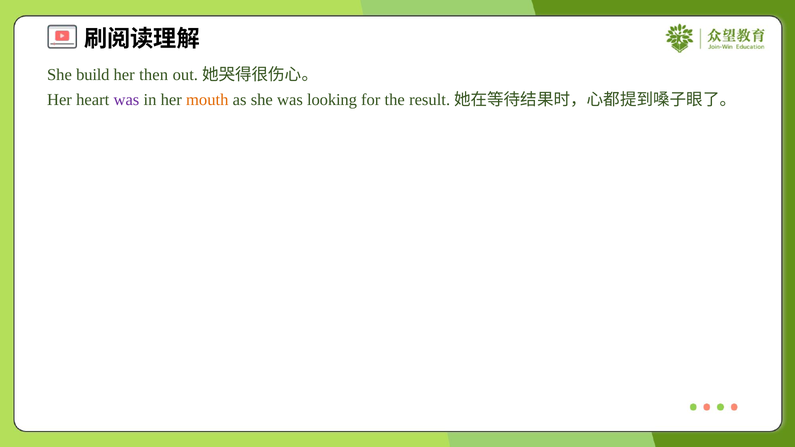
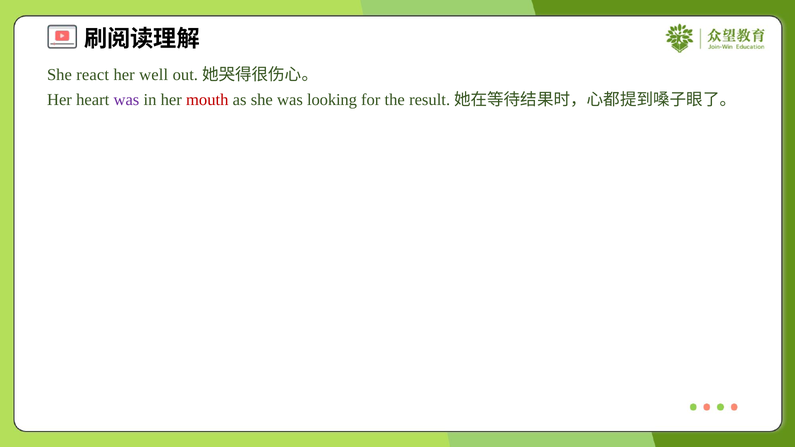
build: build -> react (93, 75)
then: then -> well (154, 75)
mouth colour: orange -> red (207, 100)
